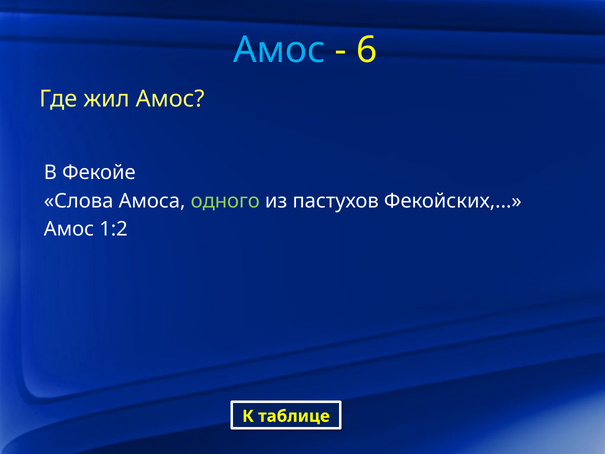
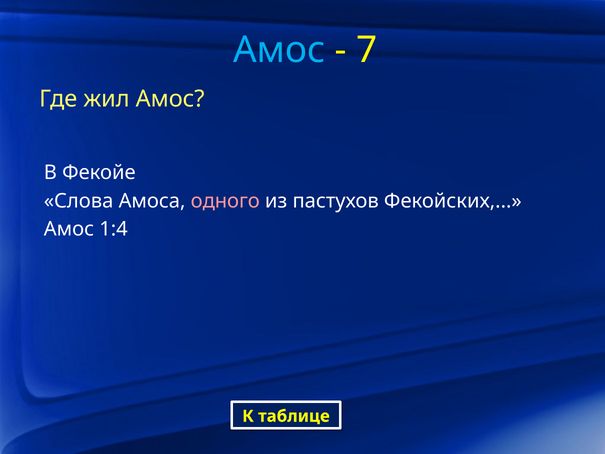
6: 6 -> 7 (367, 50)
одного colour: light green -> pink (225, 201)
1:2: 1:2 -> 1:4 (114, 229)
